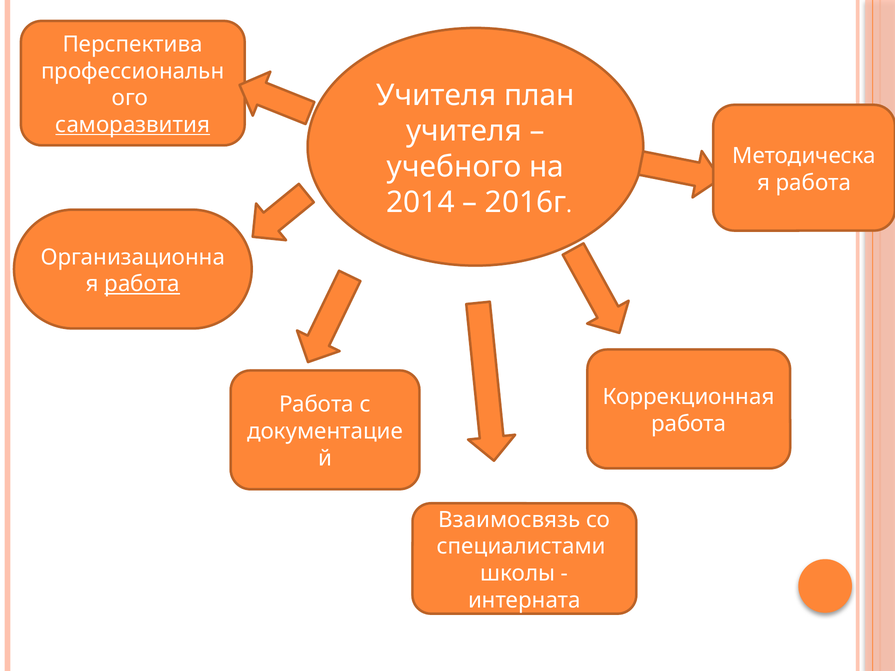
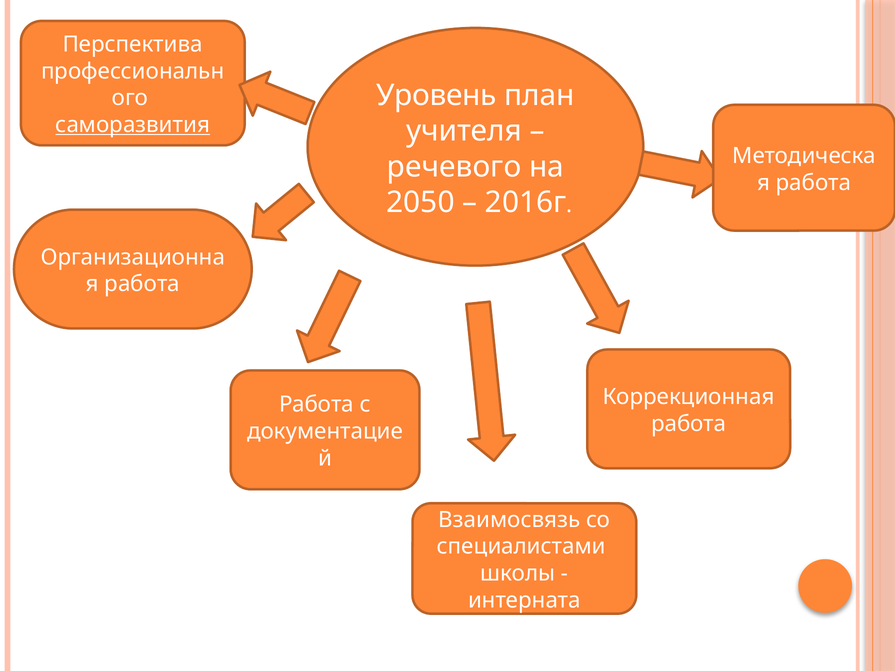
Учителя: Учителя -> Уровень (436, 95)
учебного: учебного -> речевого (454, 167)
2014: 2014 -> 2050 (420, 203)
работа underline: present -> none (142, 284)
